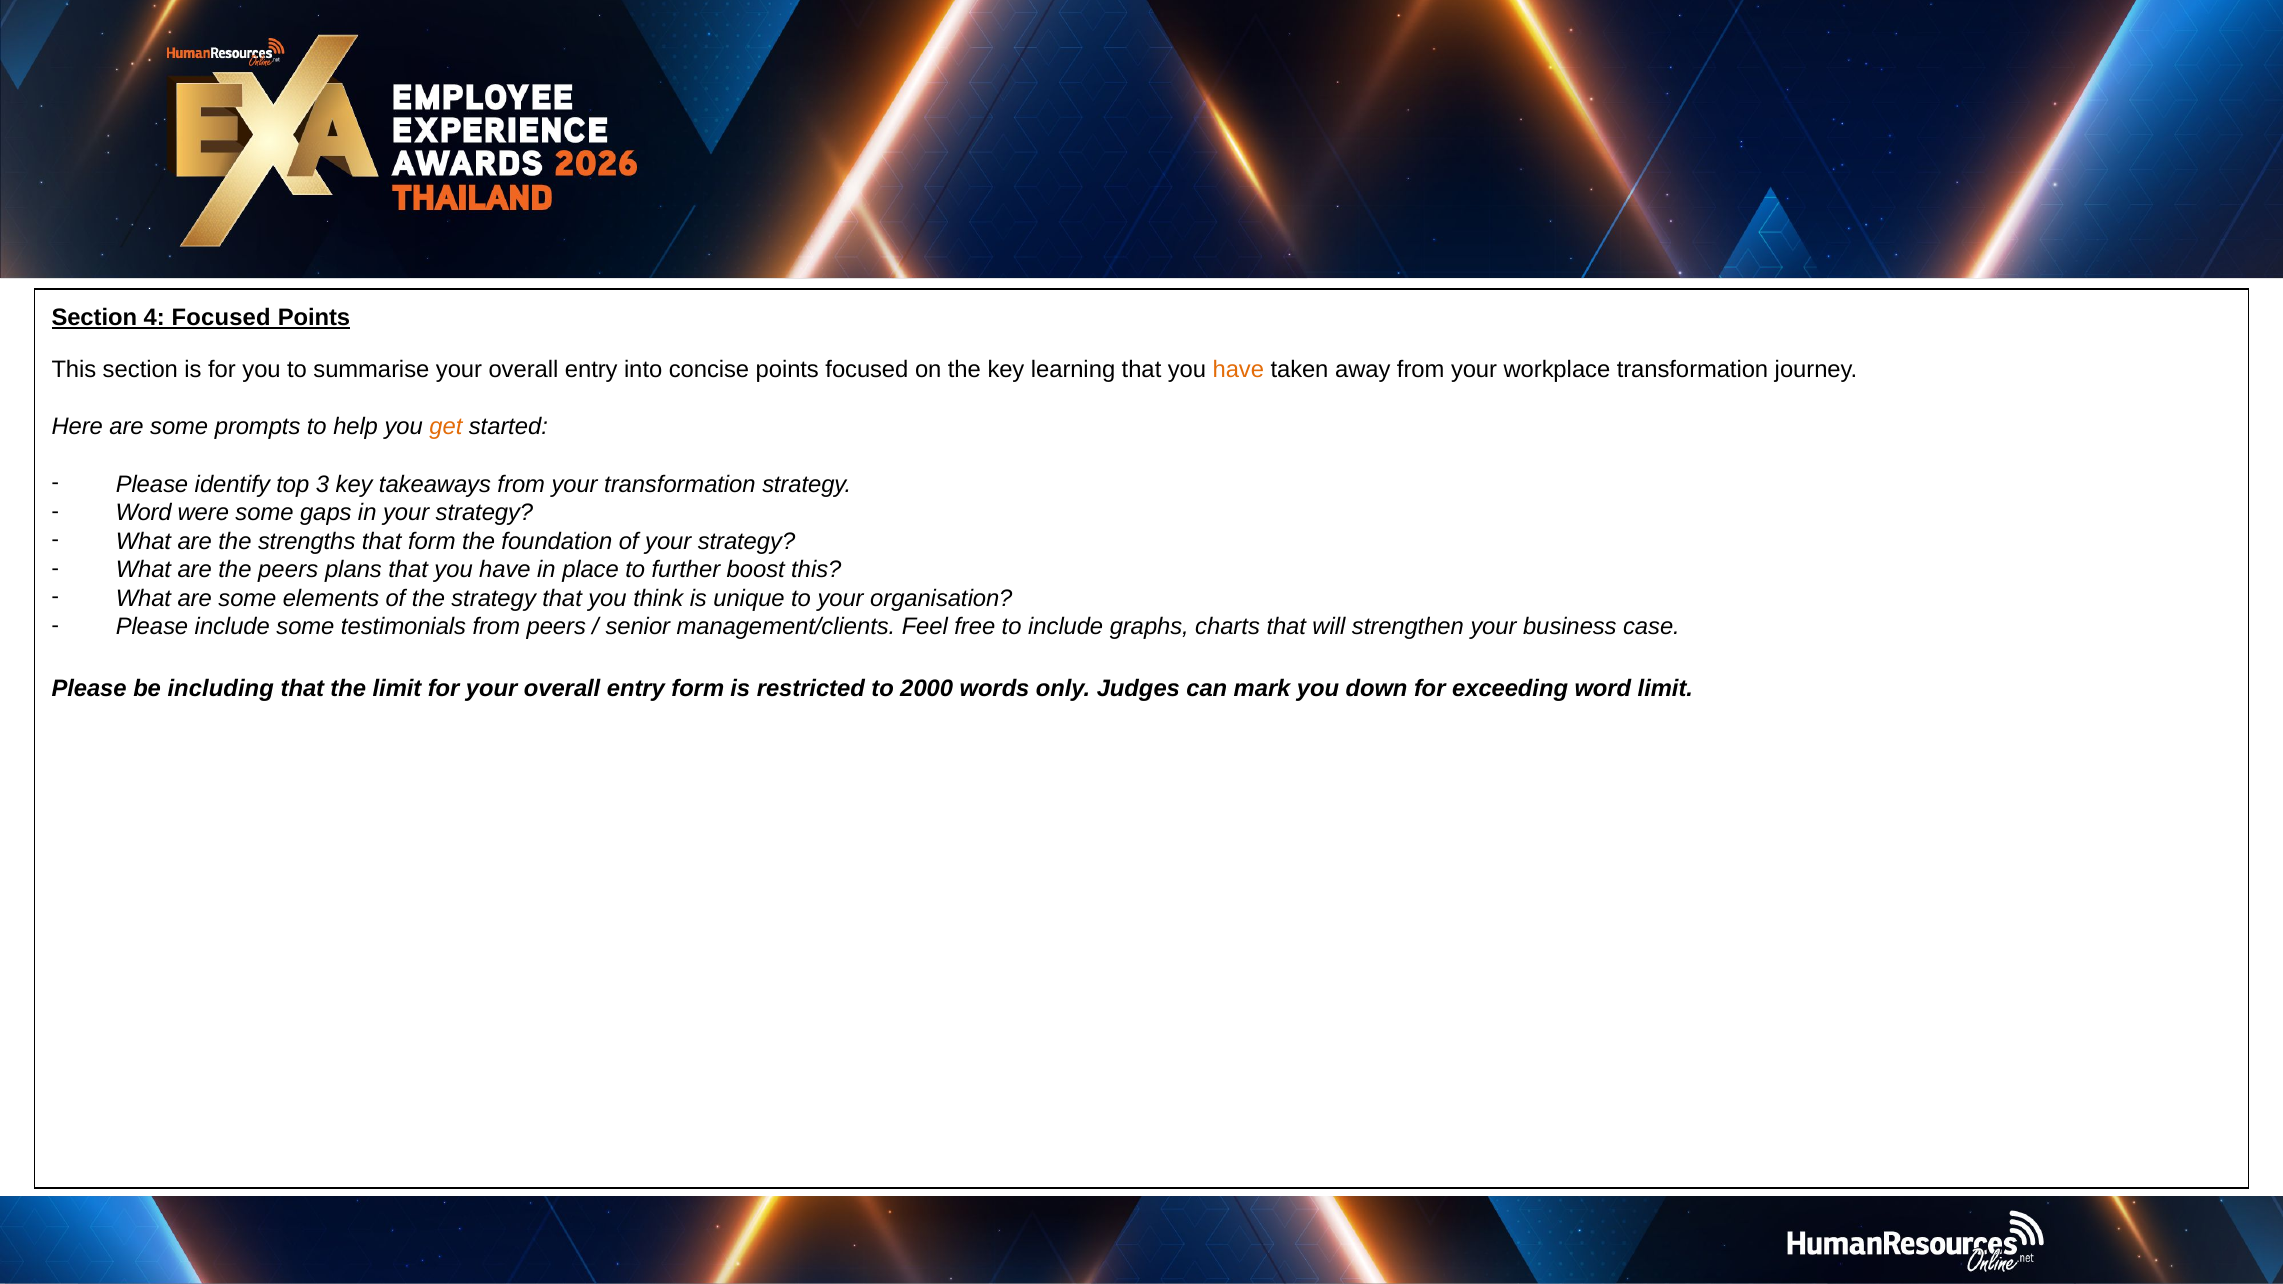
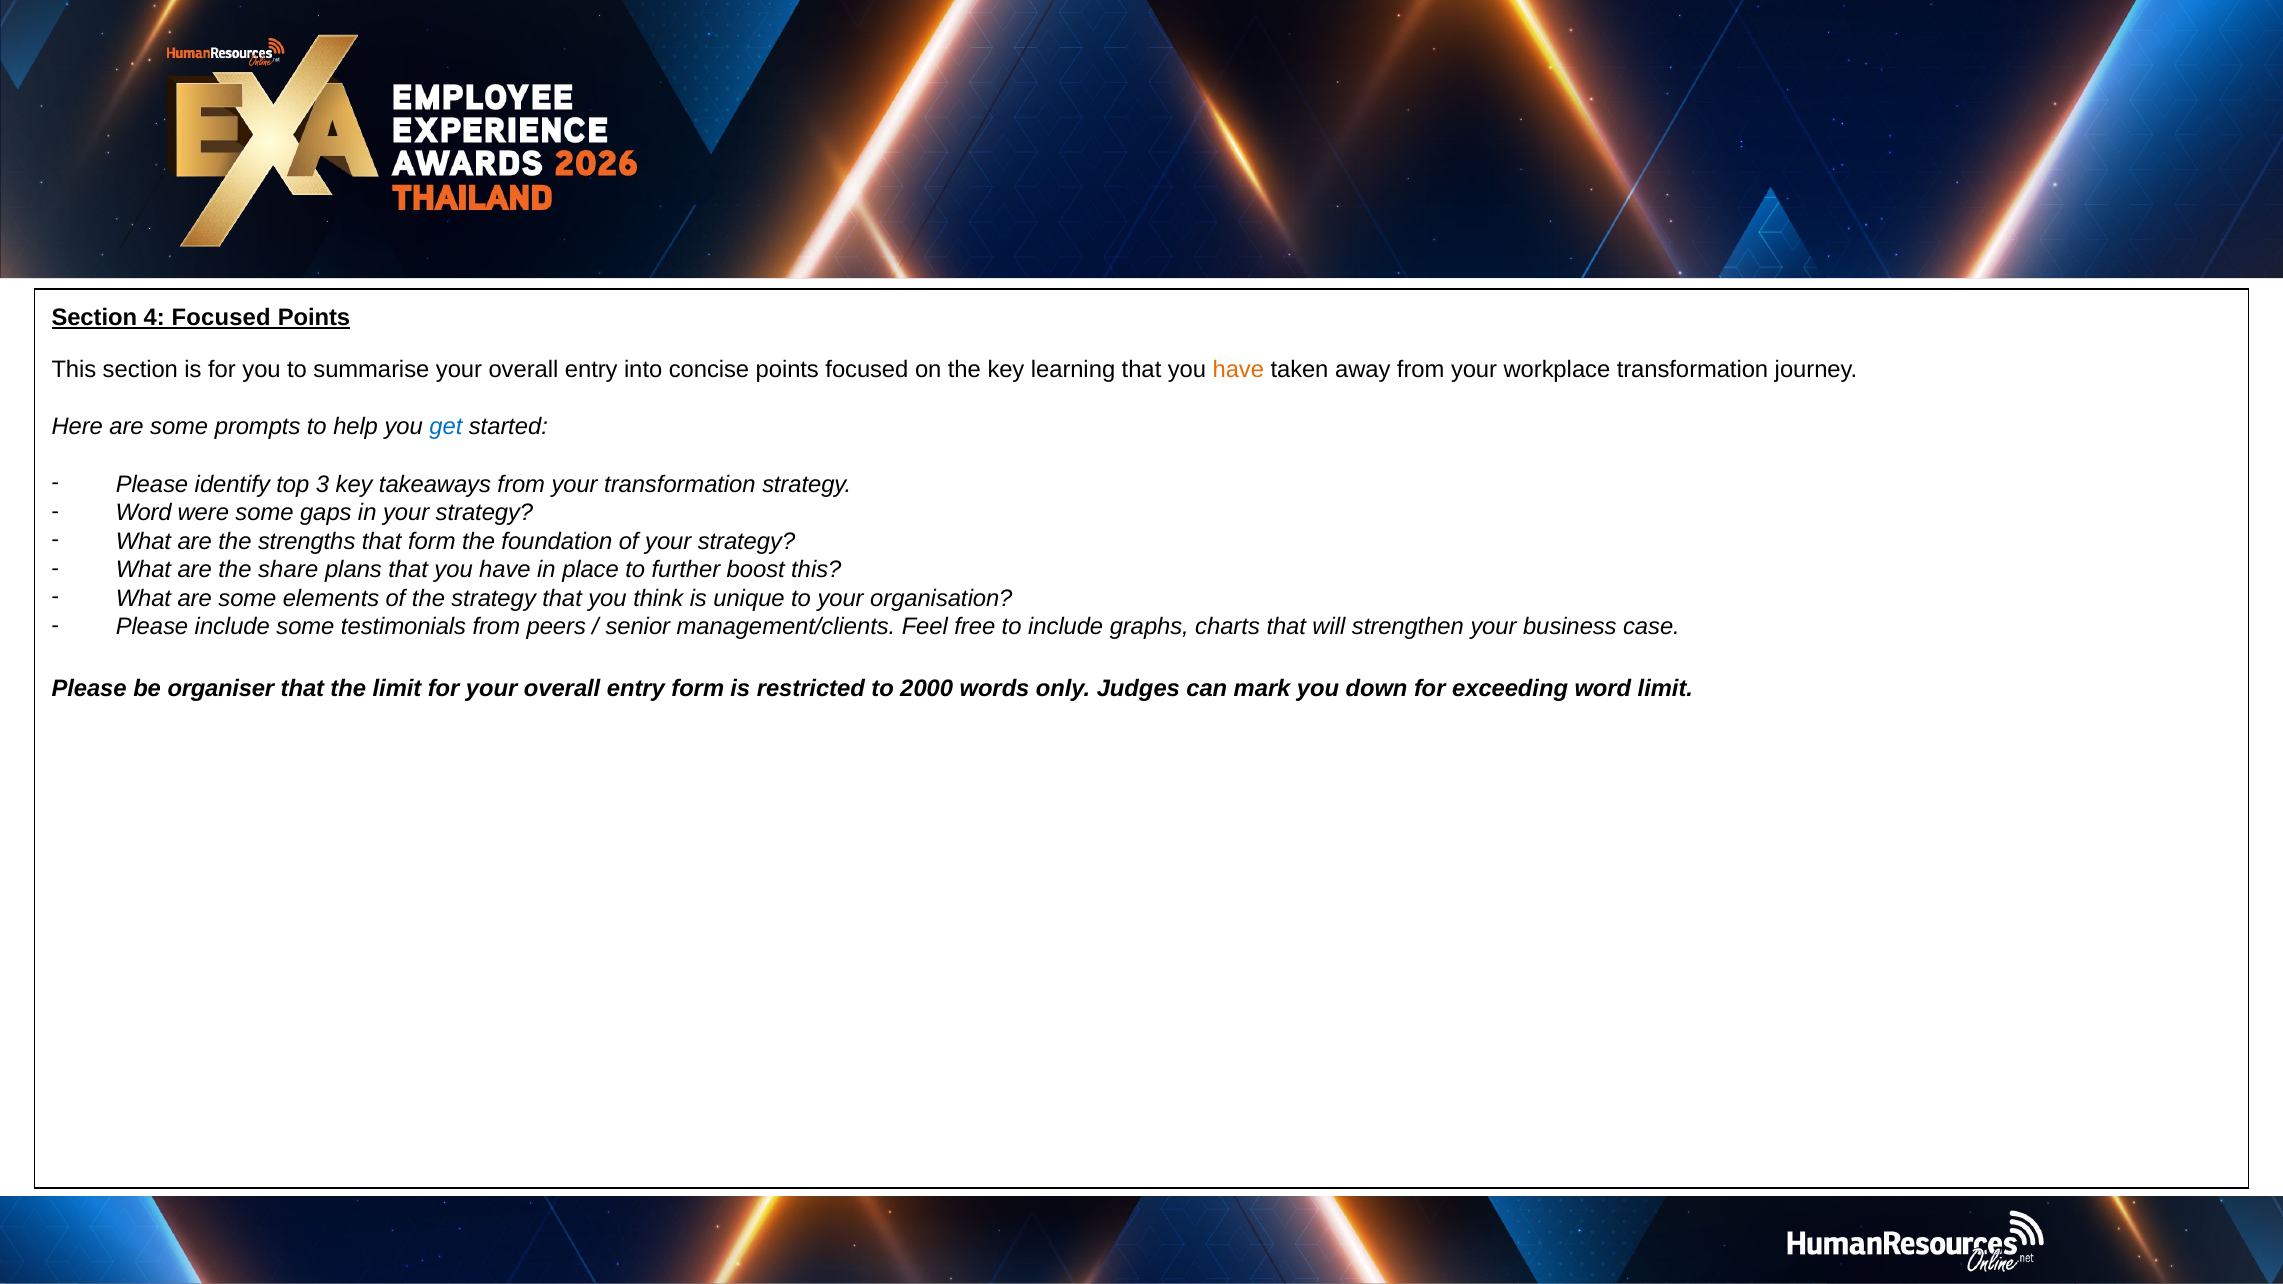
get colour: orange -> blue (446, 427)
the peers: peers -> share (288, 570)
including: including -> organiser (221, 689)
